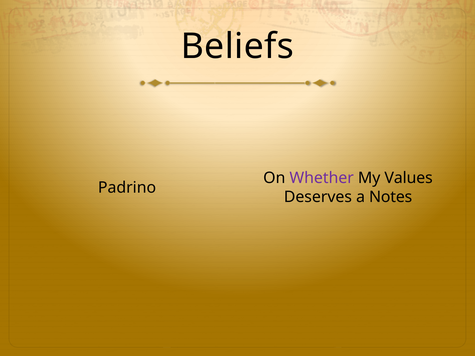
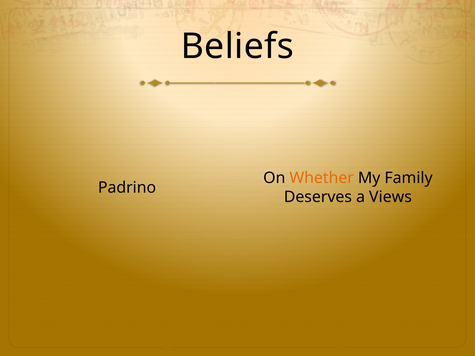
Whether colour: purple -> orange (322, 178)
Values: Values -> Family (409, 178)
Notes: Notes -> Views (390, 197)
